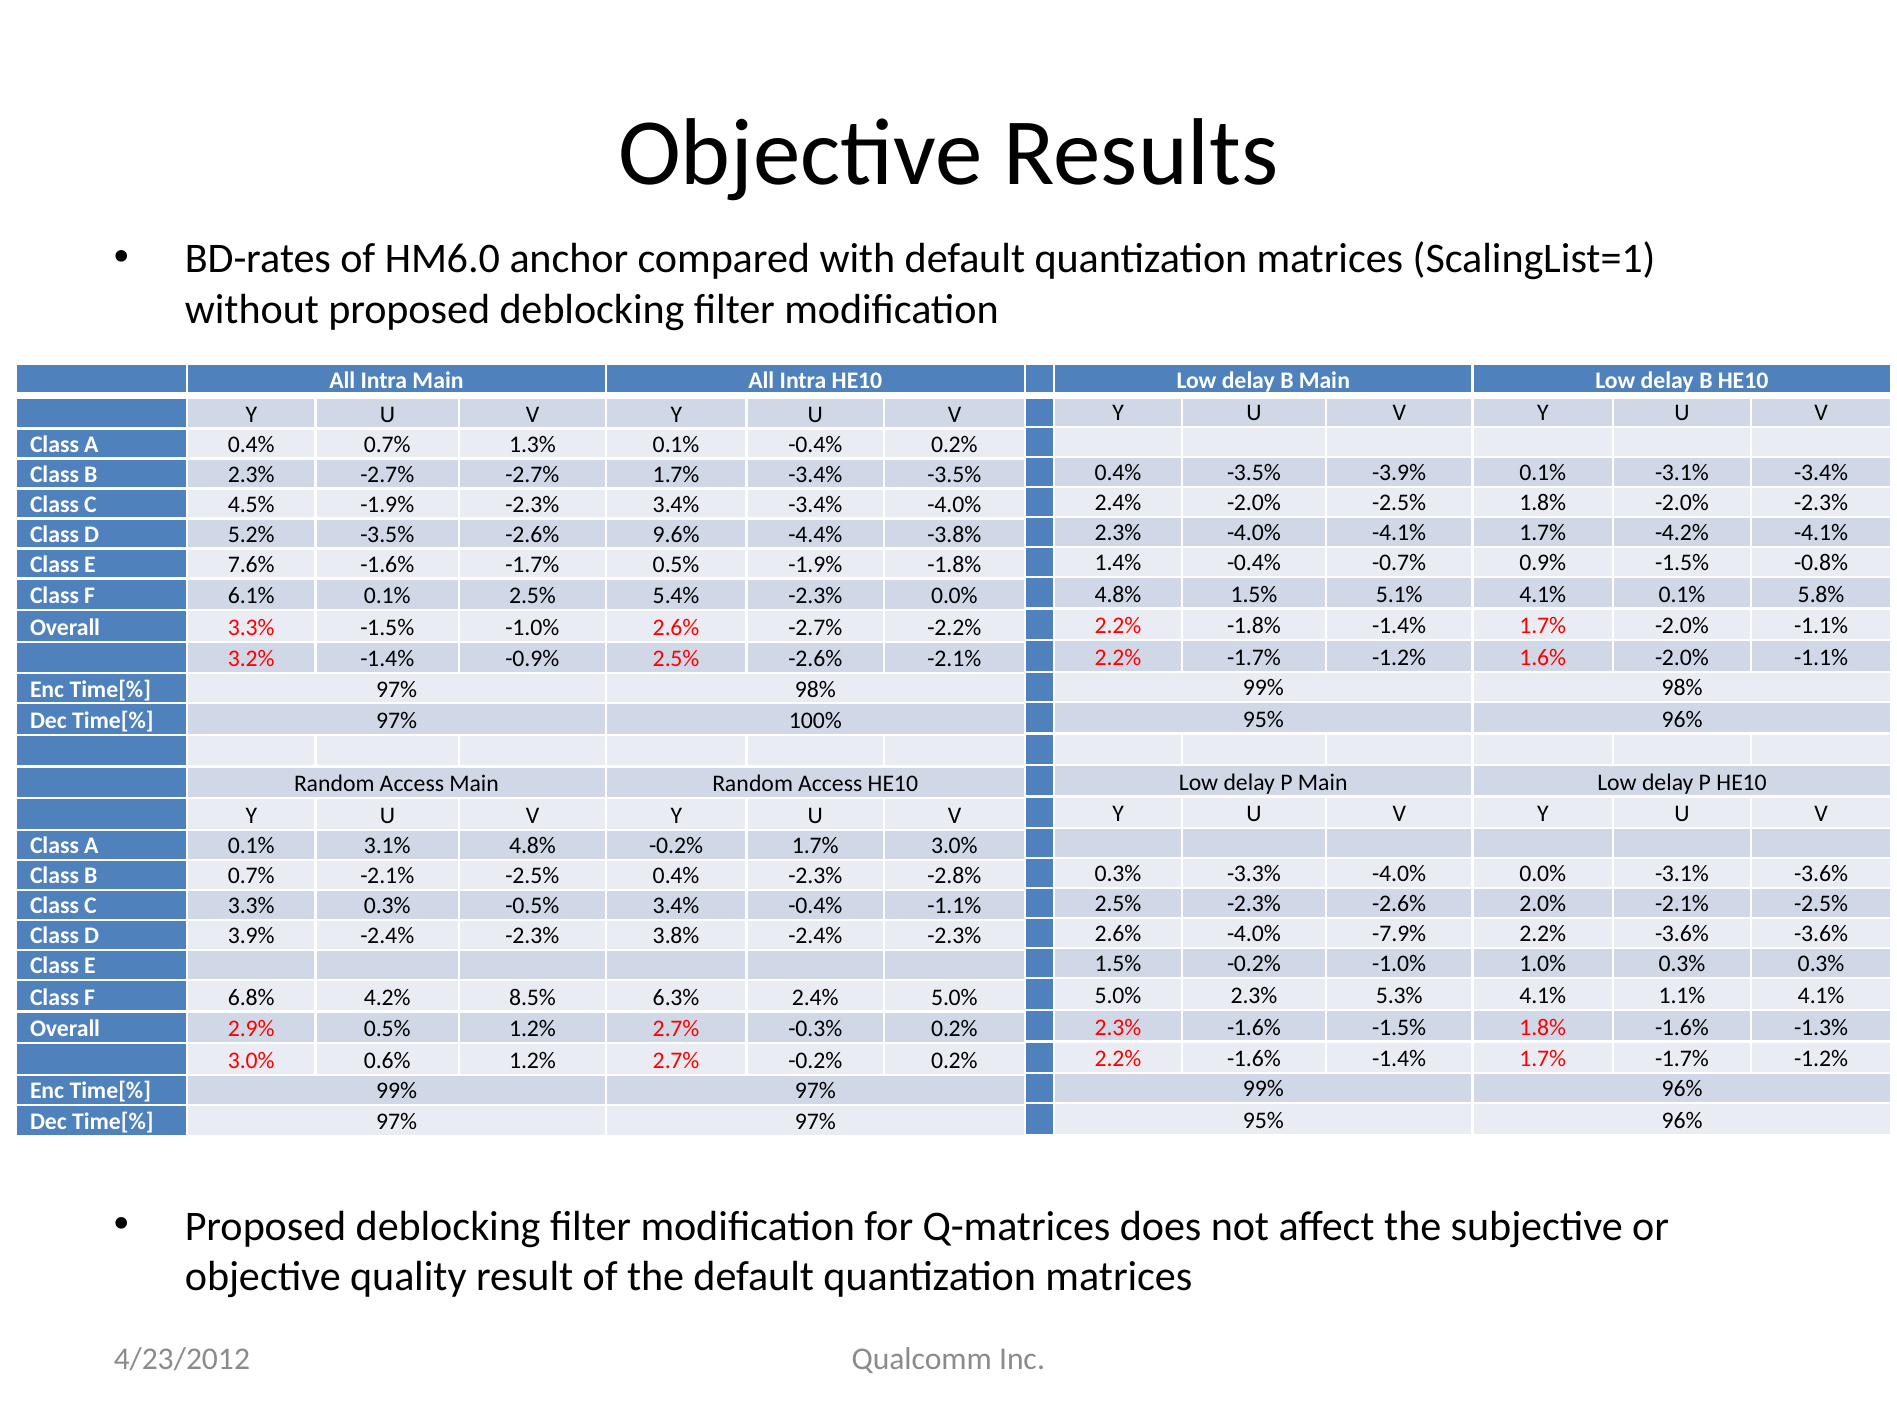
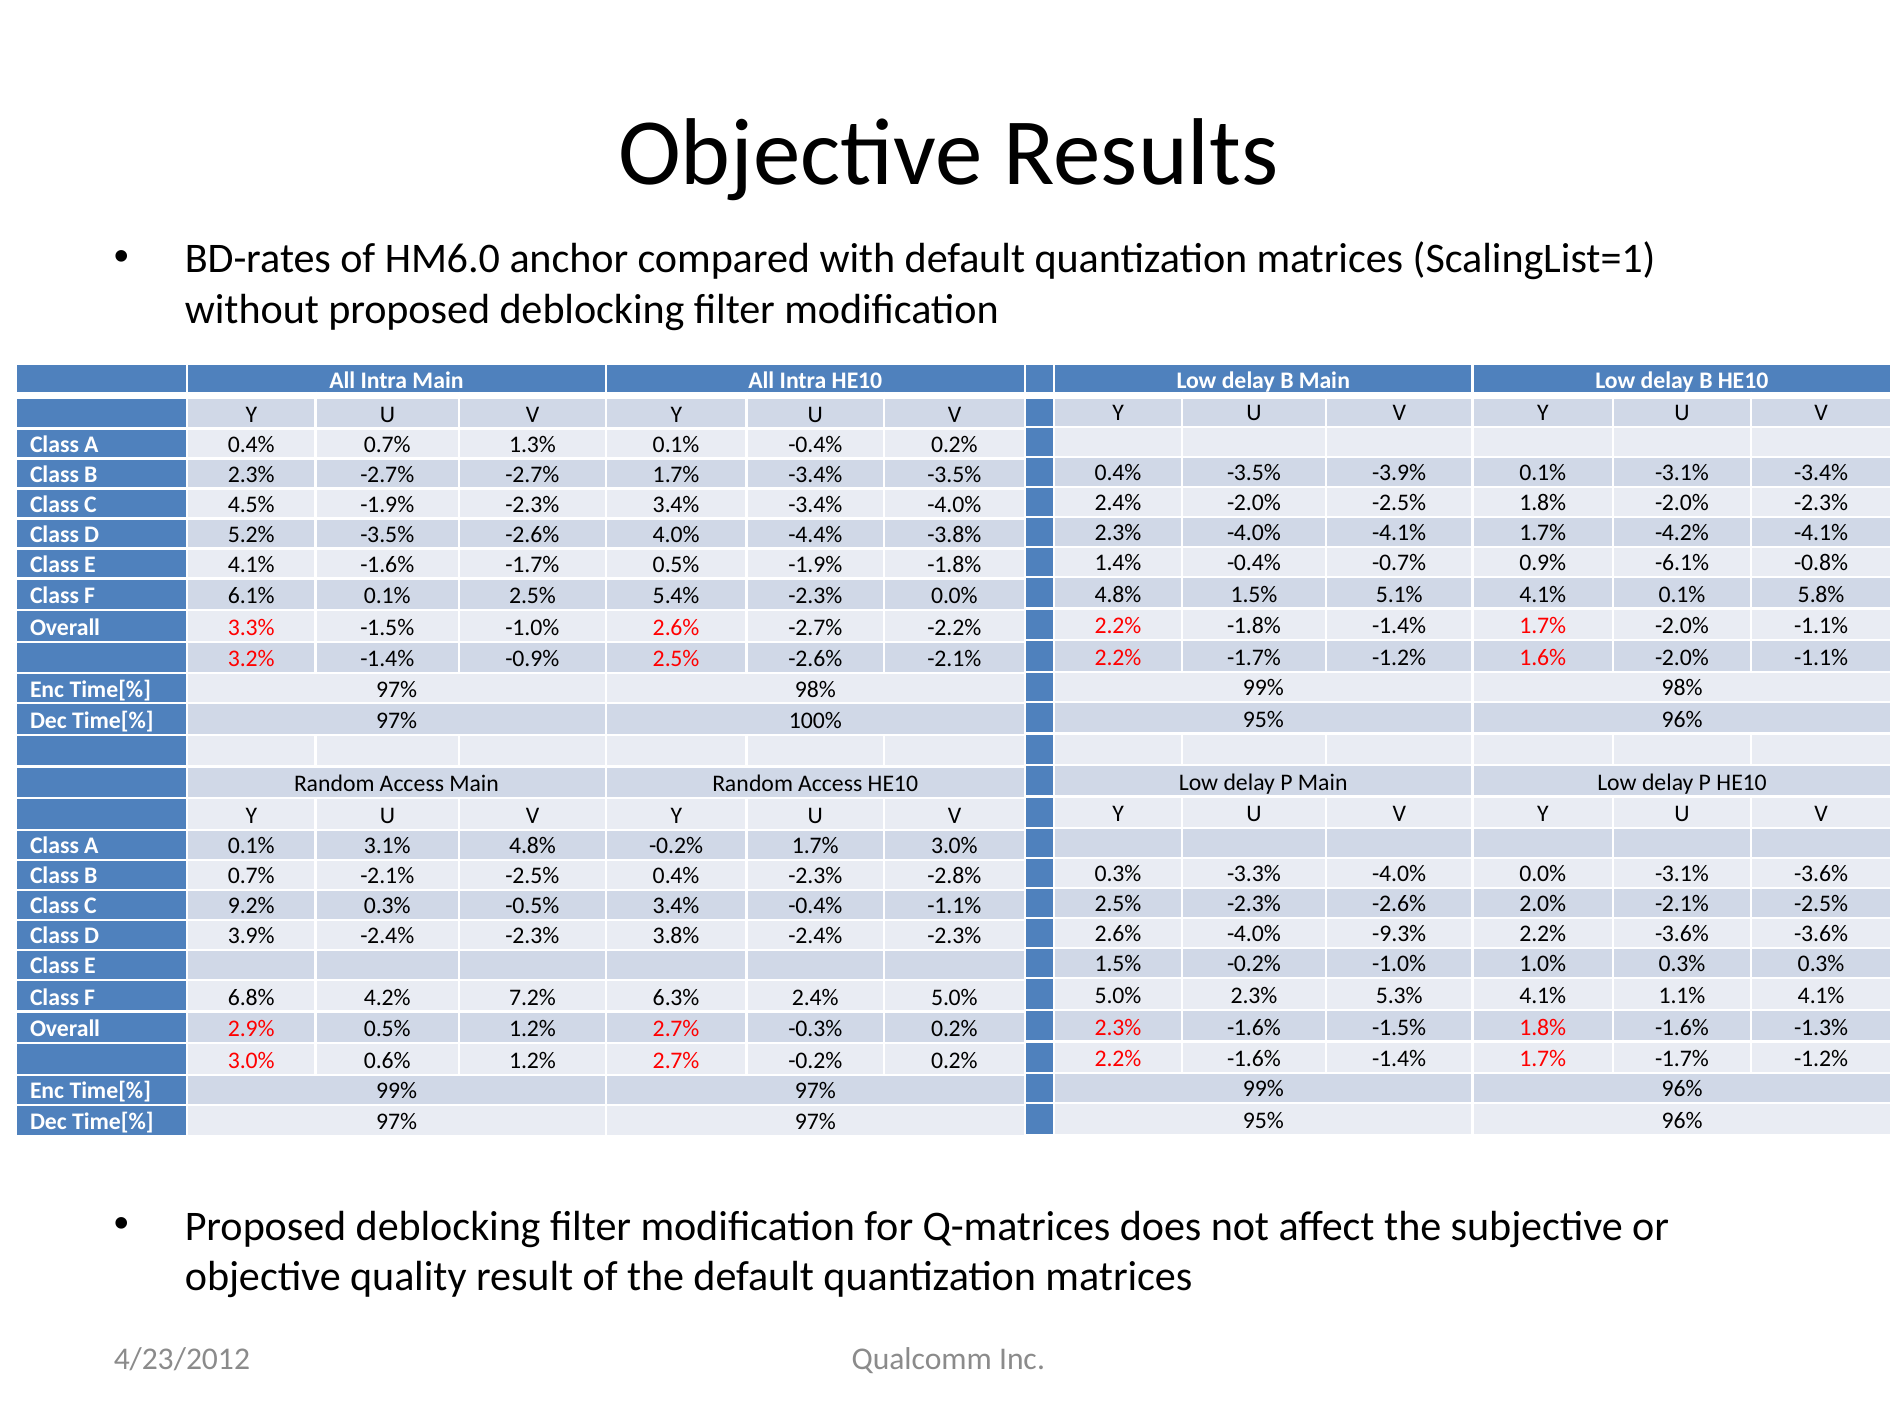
9.6%: 9.6% -> 4.0% (676, 534)
0.9% -1.5%: -1.5% -> -6.1% (1682, 563)
E 7.6%: 7.6% -> 4.1% (251, 564)
C 3.3%: 3.3% -> 9.2% (251, 905)
-7.9%: -7.9% -> -9.3% (1399, 934)
8.5%: 8.5% -> 7.2% (533, 997)
